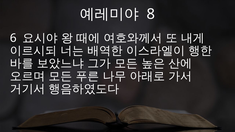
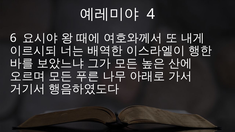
8: 8 -> 4 (151, 14)
